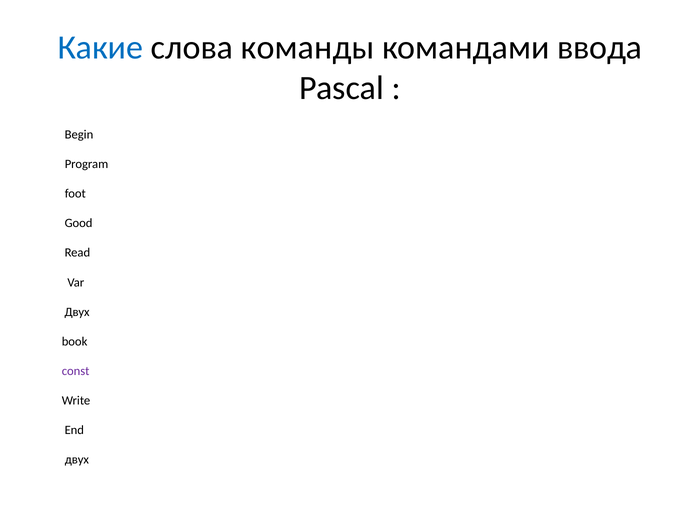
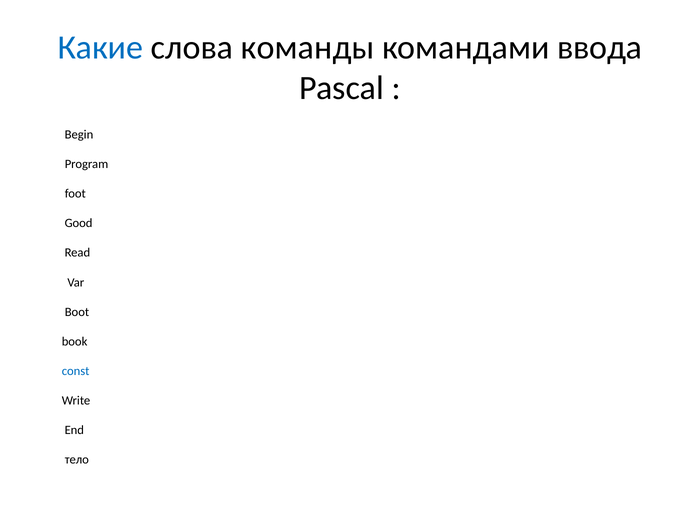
Двух: Двух -> Boot (77, 312)
const colour: purple -> blue (76, 371)
двух: двух -> тело (77, 460)
